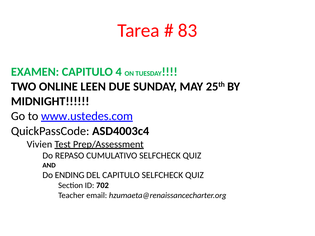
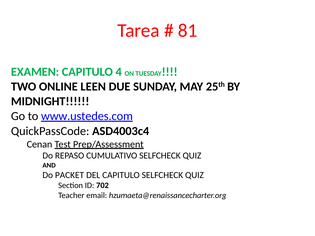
83: 83 -> 81 (188, 30)
Vivien: Vivien -> Cenan (40, 144)
ENDING: ENDING -> PACKET (70, 175)
